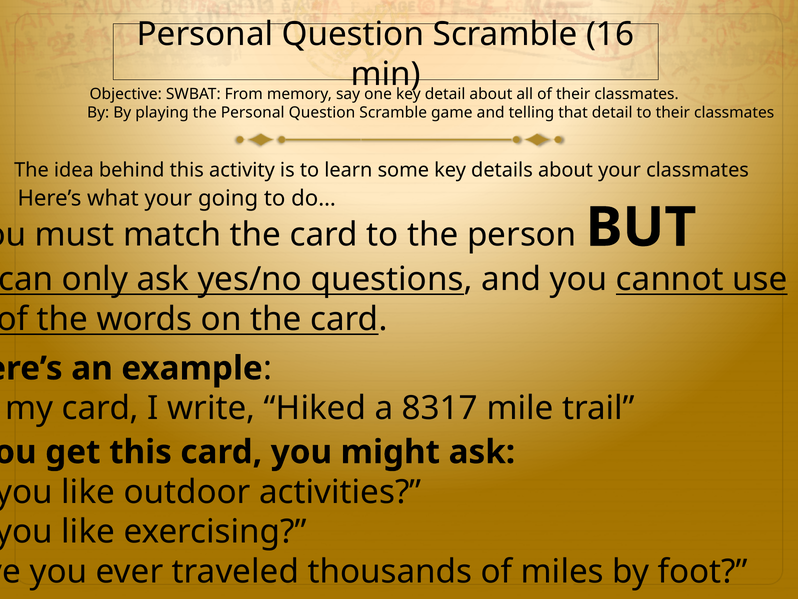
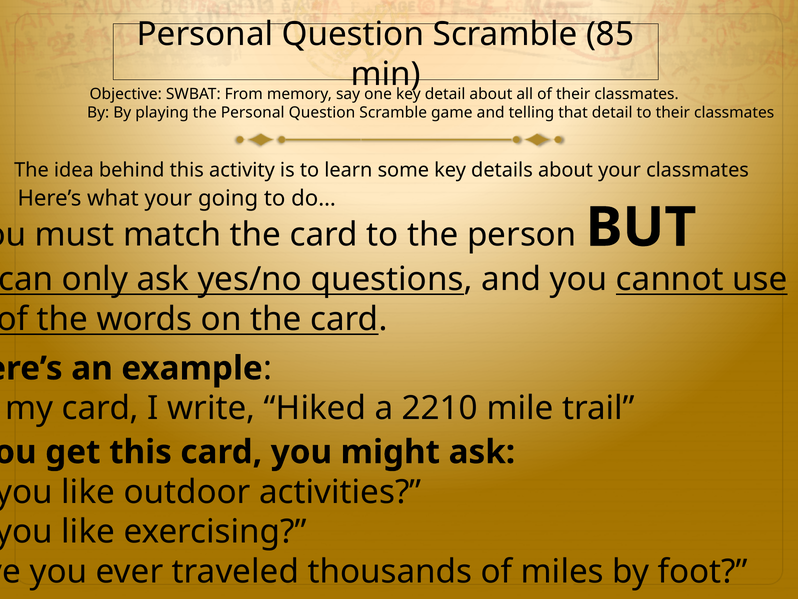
16: 16 -> 85 (610, 34)
8317: 8317 -> 2210 (440, 408)
